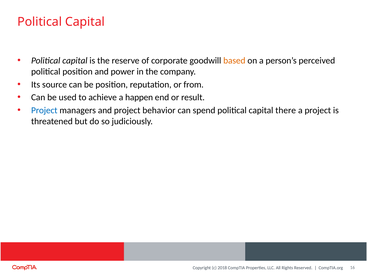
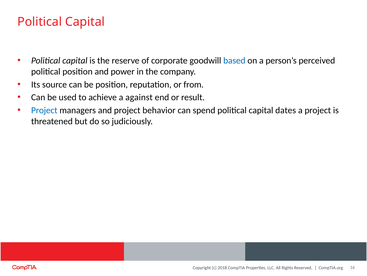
based colour: orange -> blue (234, 60)
happen: happen -> against (139, 97)
there: there -> dates (286, 110)
